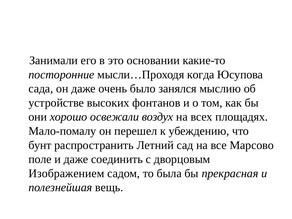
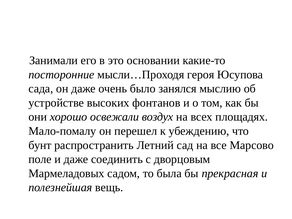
когда: когда -> героя (201, 75)
Изображением: Изображением -> Мармеладовых (66, 173)
